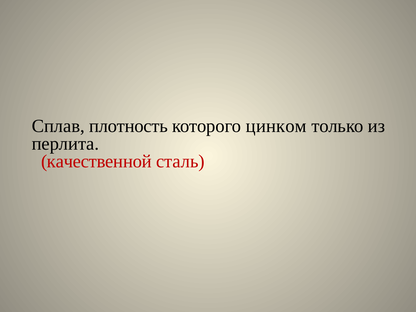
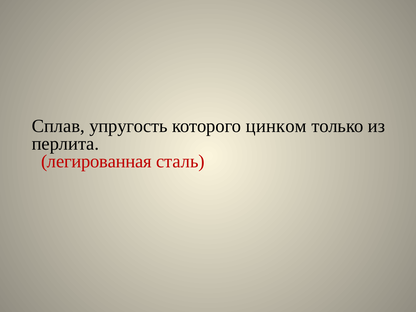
плотность: плотность -> упругость (128, 126)
качественной: качественной -> легированная (96, 162)
